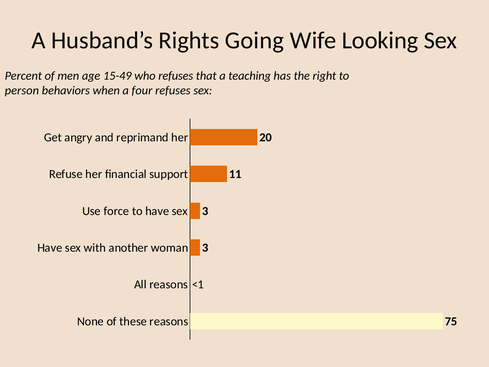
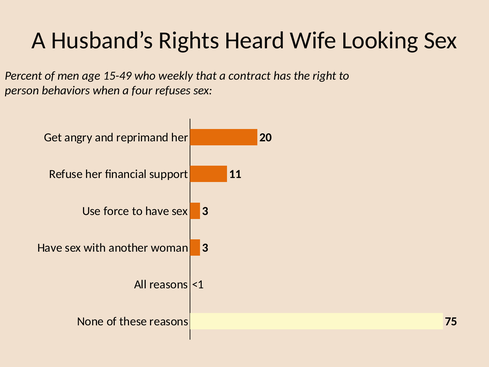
Going: Going -> Heard (255, 40)
who refuses: refuses -> weekly (176, 76)
teaching: teaching -> contract (250, 76)
